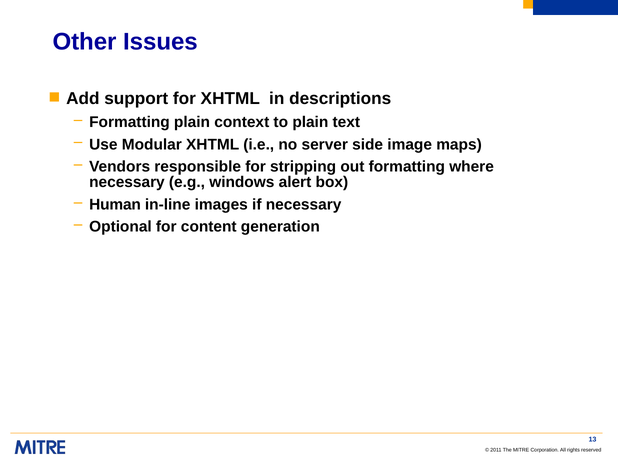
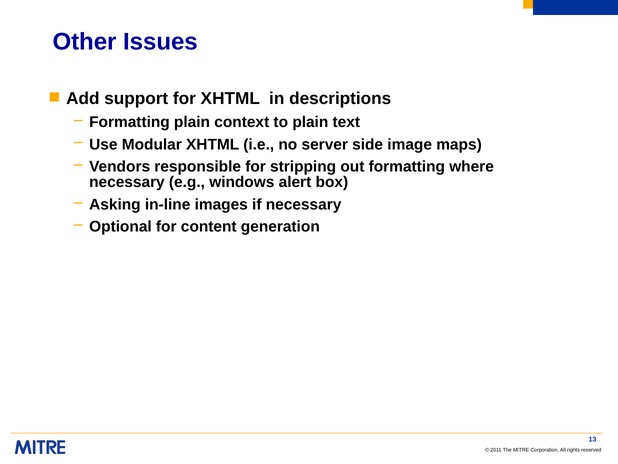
Human: Human -> Asking (115, 204)
